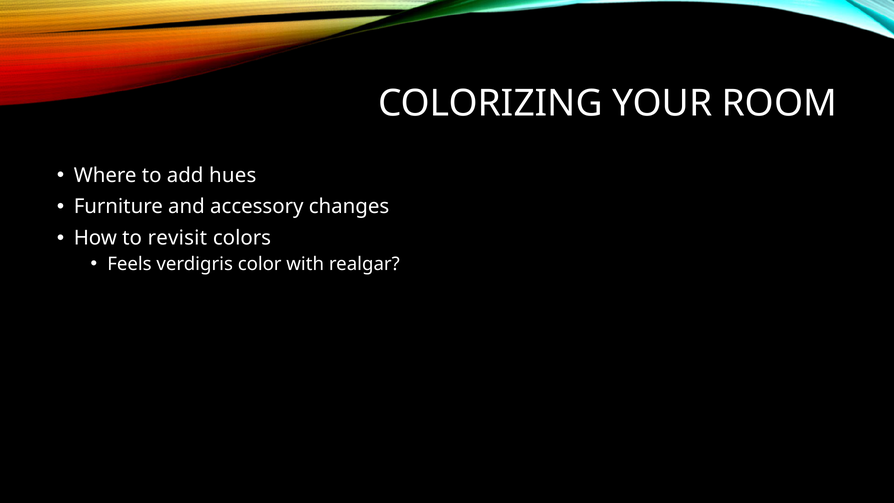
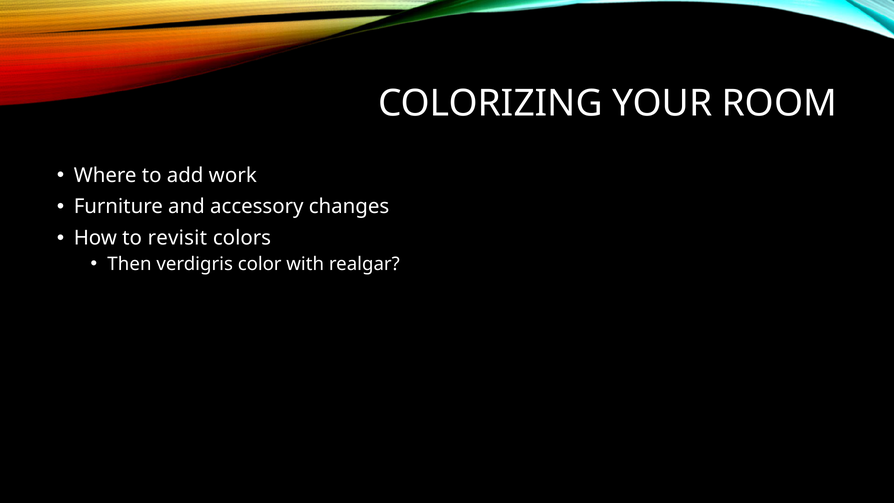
hues: hues -> work (233, 175)
Feels: Feels -> Then (129, 264)
